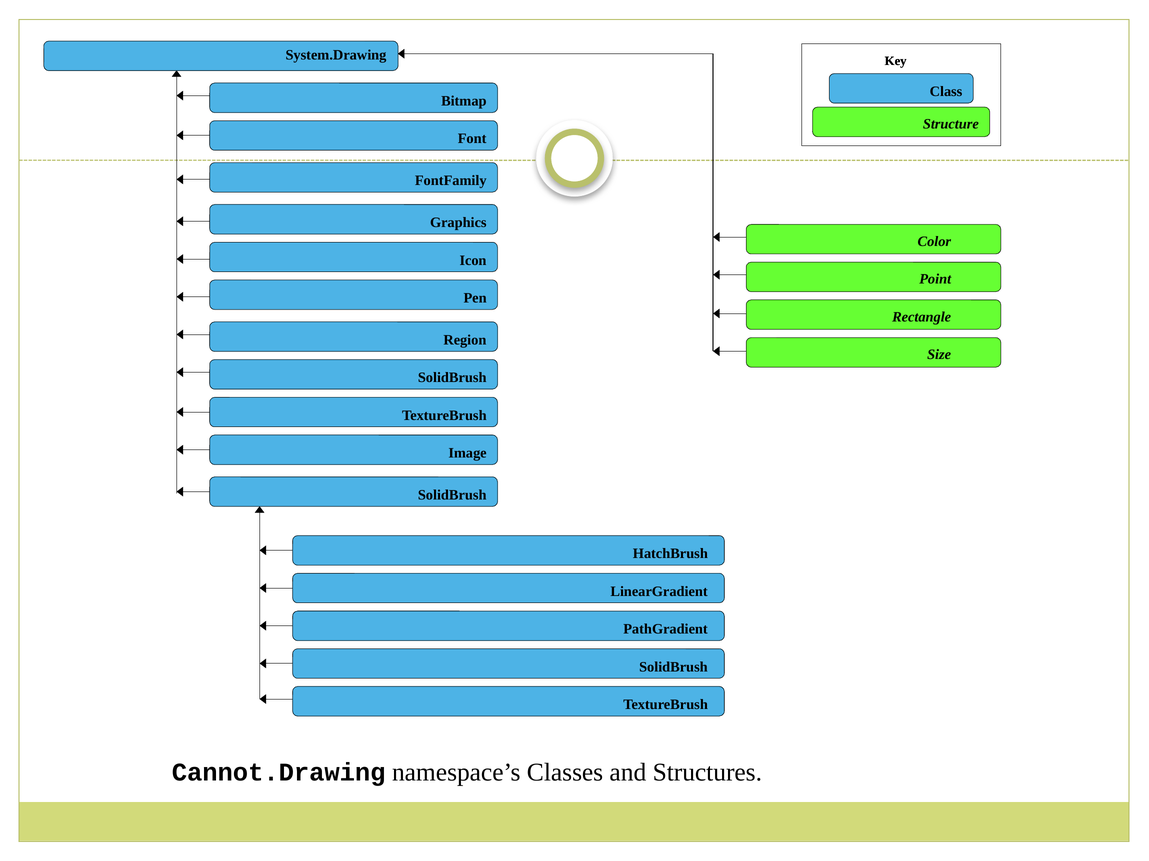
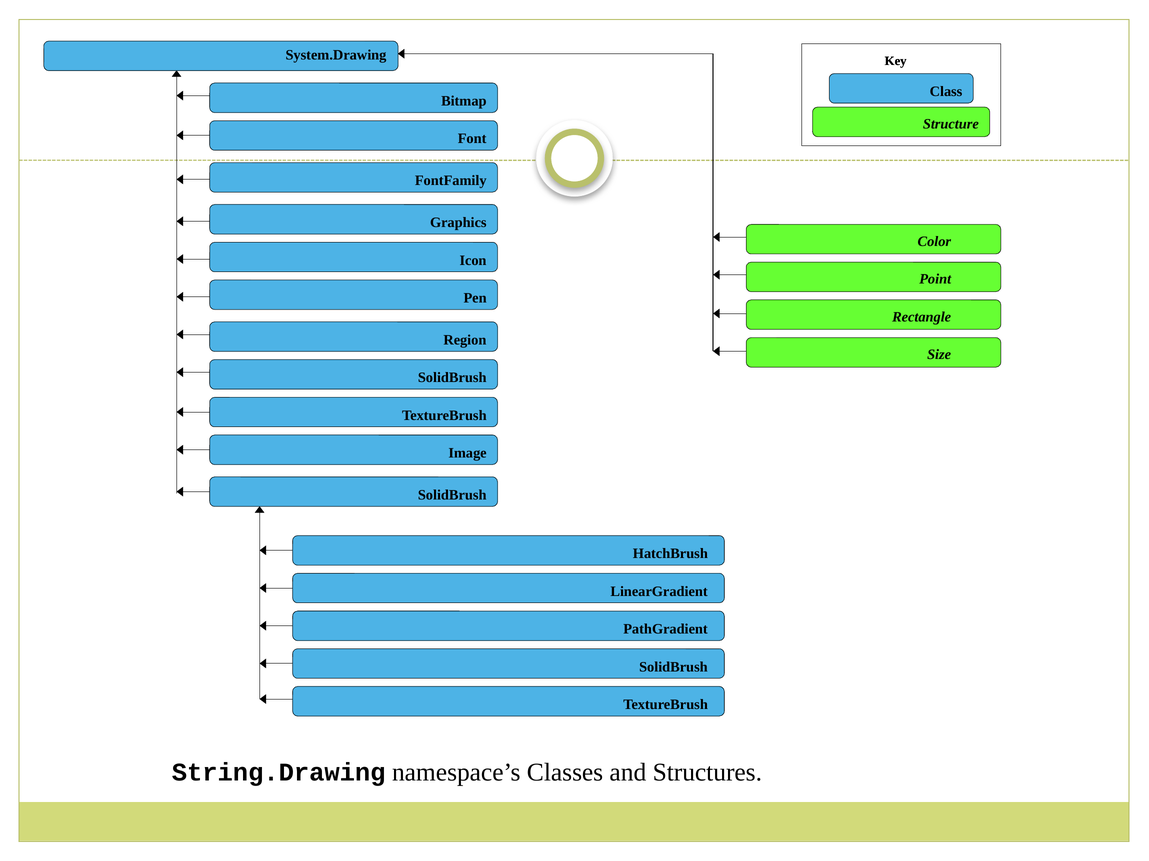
Cannot.Drawing: Cannot.Drawing -> String.Drawing (279, 773)
